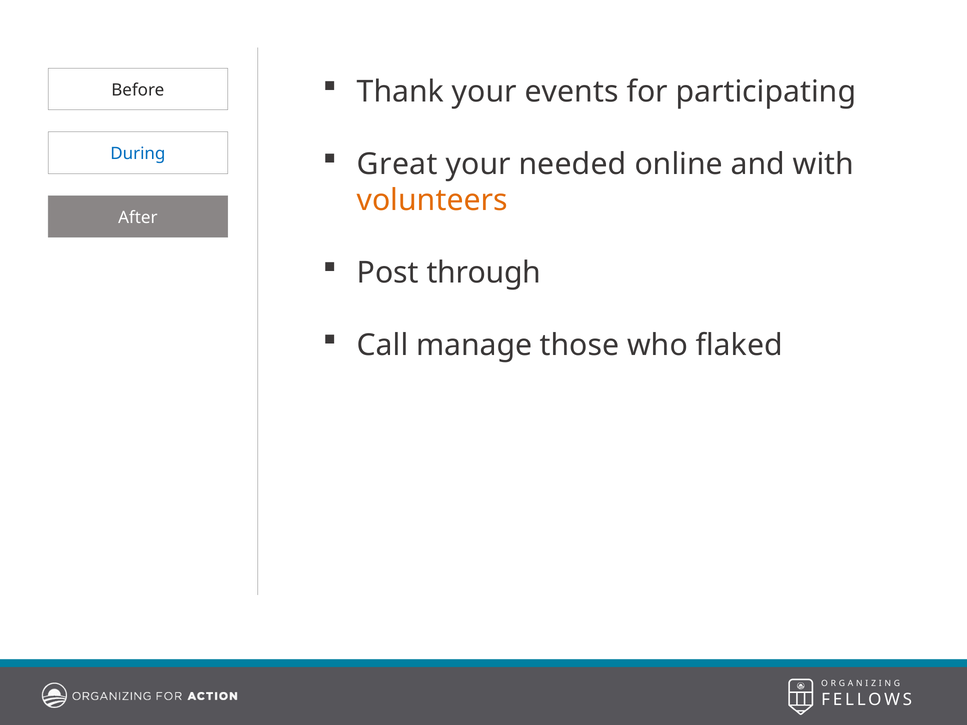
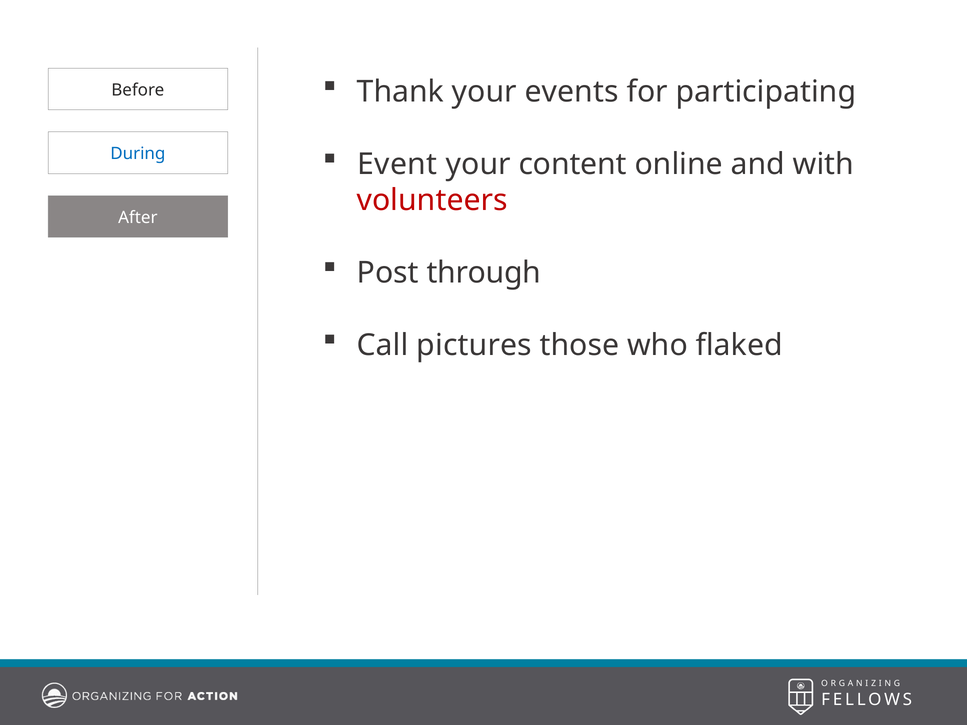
Great: Great -> Event (397, 164)
needed: needed -> content (573, 164)
volunteers colour: orange -> red (432, 200)
manage: manage -> pictures (474, 345)
